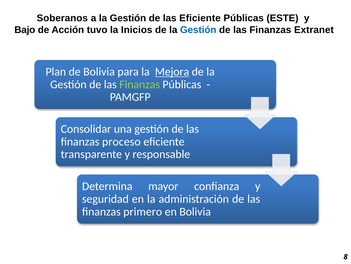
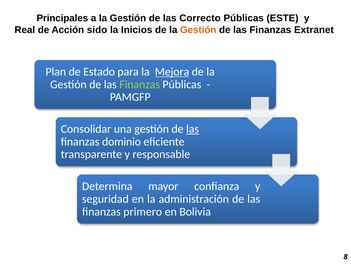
Soberanos: Soberanos -> Principales (62, 18)
las Eficiente: Eficiente -> Correcto (200, 18)
Bajo: Bajo -> Real (25, 30)
tuvo: tuvo -> sido (97, 30)
Gestión colour: blue -> orange (198, 30)
de Bolivia: Bolivia -> Estado (99, 72)
las underline: none -> present (193, 129)
proceso: proceso -> dominio (122, 141)
